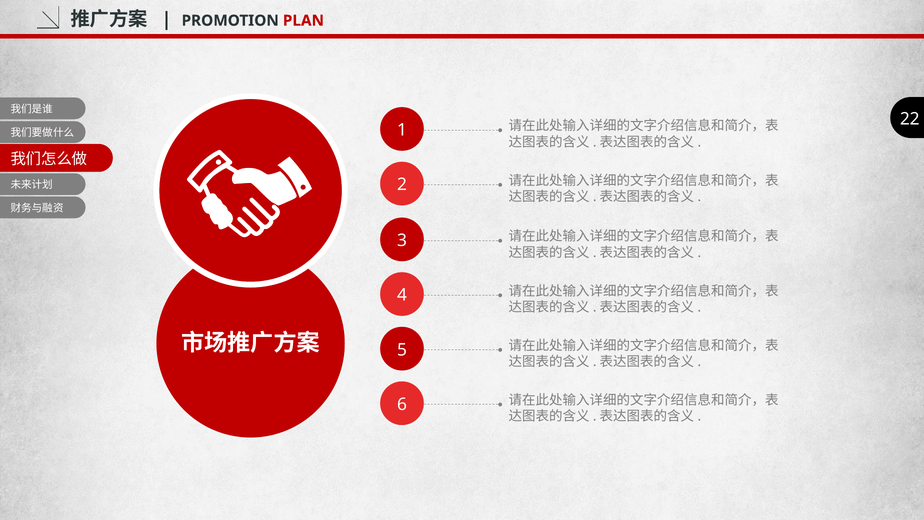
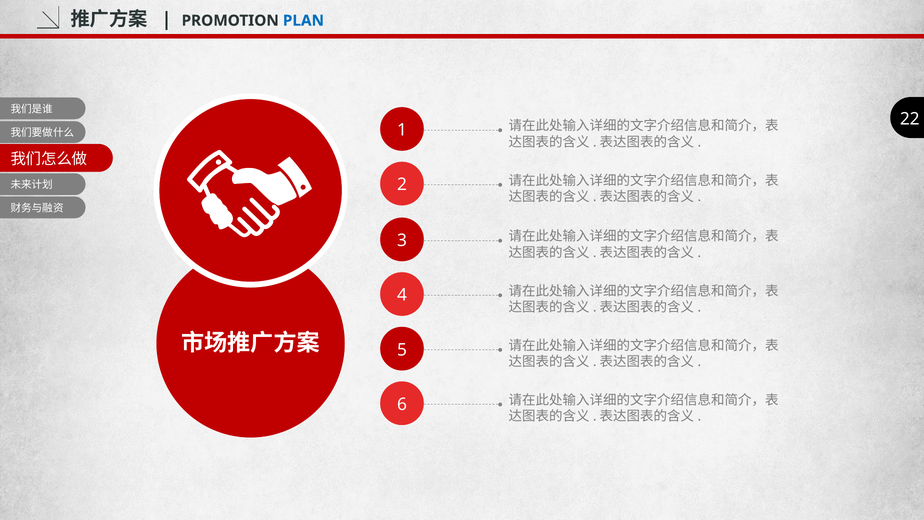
PLAN colour: red -> blue (303, 21)
